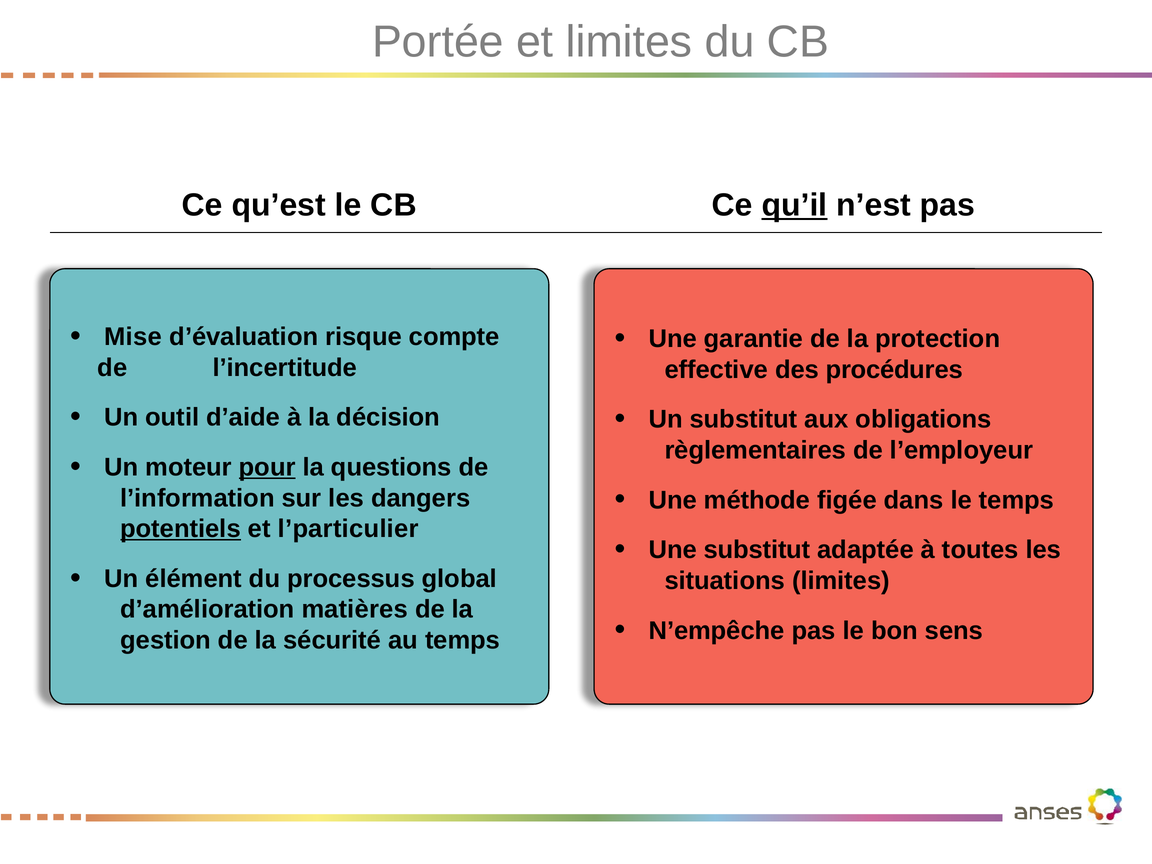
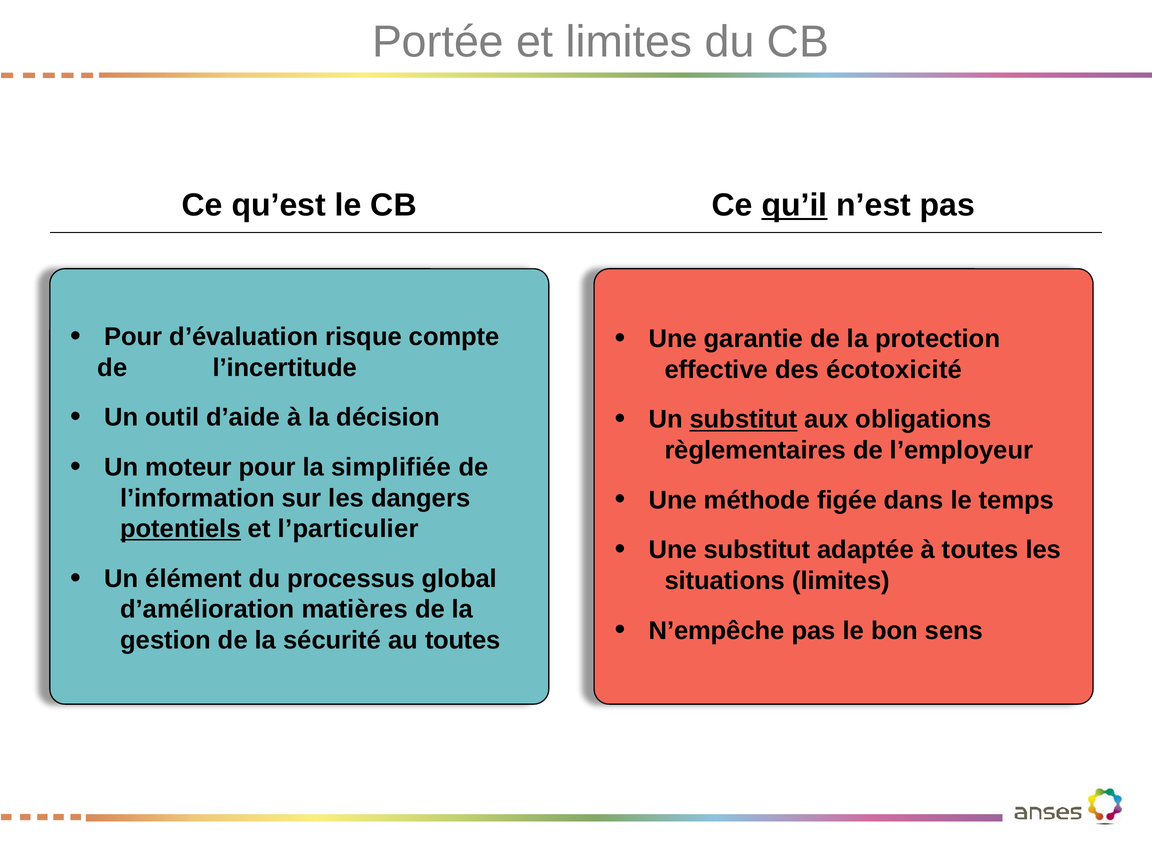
Mise: Mise -> Pour (133, 337)
procédures: procédures -> écotoxicité (894, 370)
substitut underline: none -> present (744, 420)
pour underline: present -> none (267, 467)
questions: questions -> simplifiée (391, 467)
au temps: temps -> toutes (463, 640)
